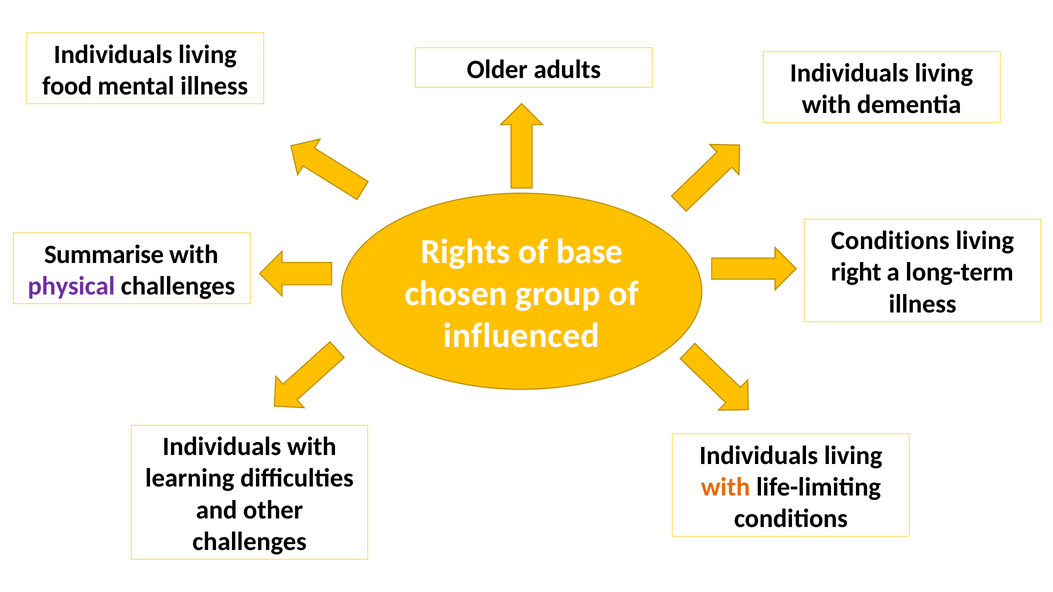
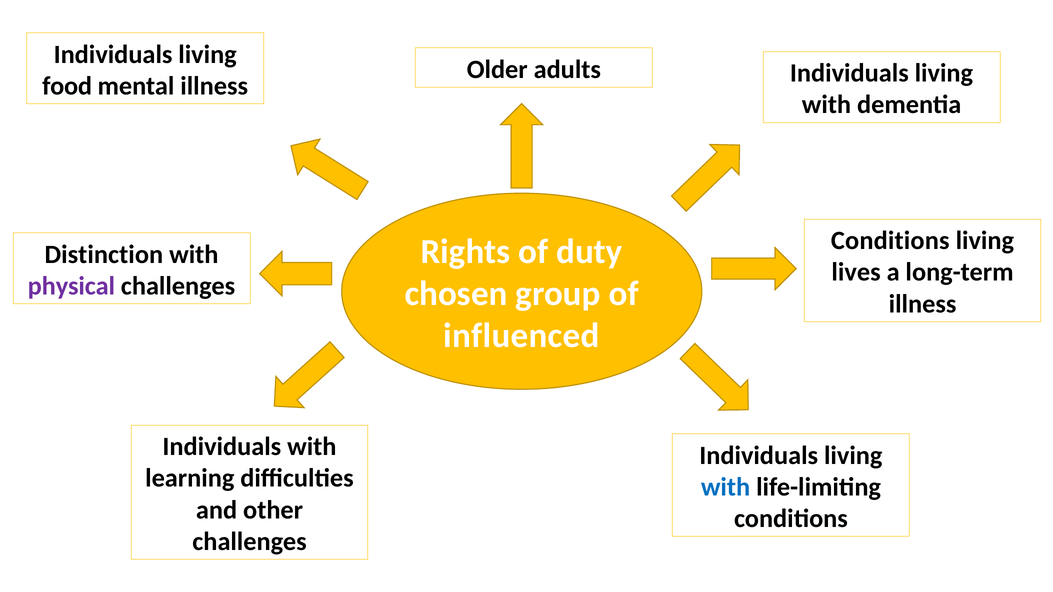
base: base -> duty (589, 252)
Summarise: Summarise -> Distinction (104, 255)
right: right -> lives (856, 272)
with colour: orange -> blue (726, 487)
